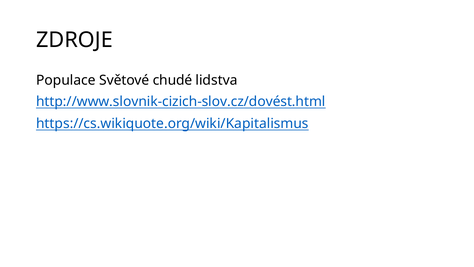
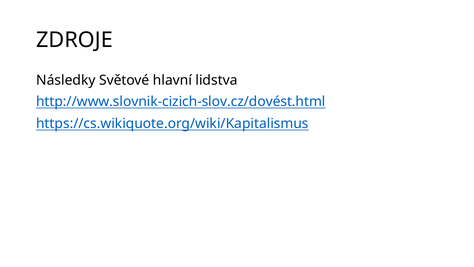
Populace: Populace -> Následky (66, 80)
chudé: chudé -> hlavní (172, 80)
